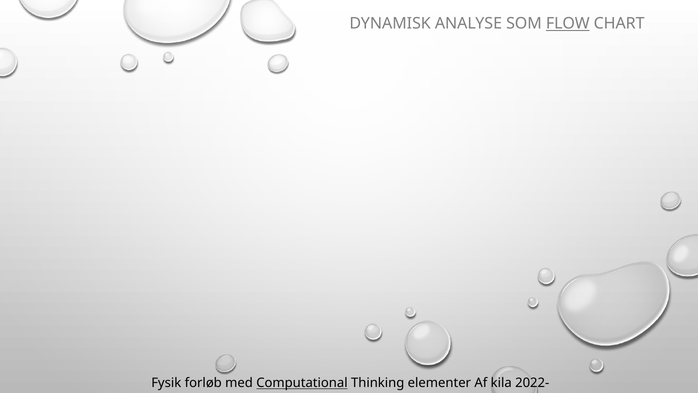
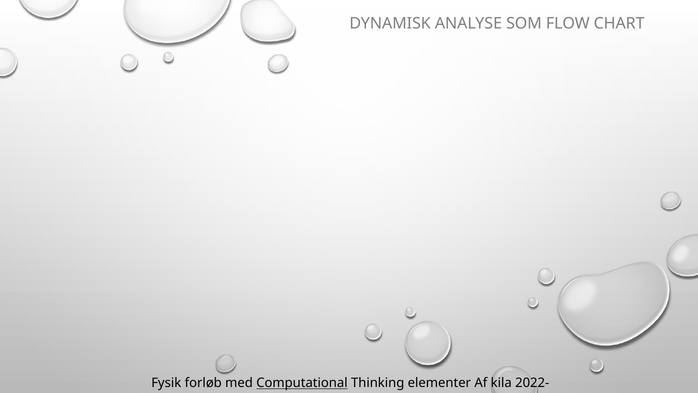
FLOW underline: present -> none (568, 23)
